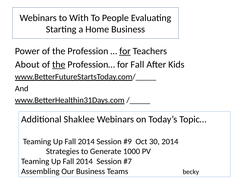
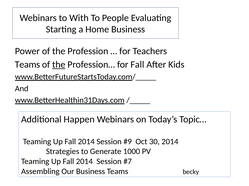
for underline: present -> none (125, 51)
About: About -> Teams (27, 65)
Shaklee: Shaklee -> Happen (79, 120)
